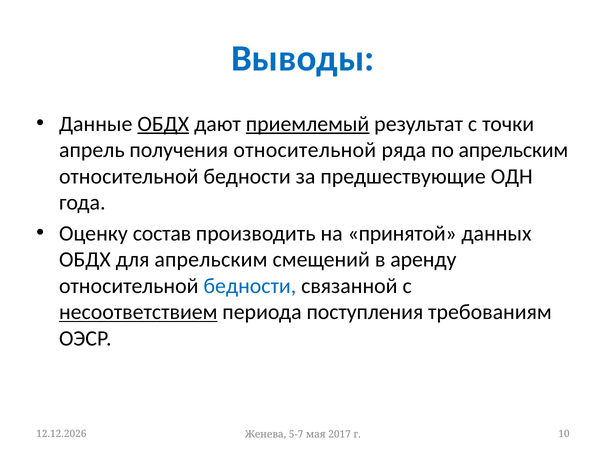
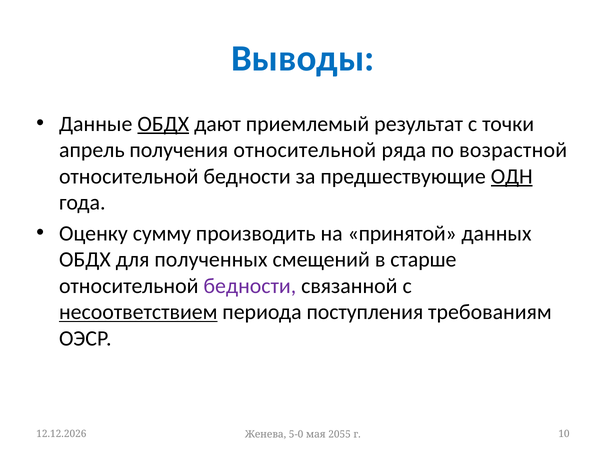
приемлемый underline: present -> none (308, 124)
по апрельским: апрельским -> возрастной (513, 150)
ОДН underline: none -> present (512, 176)
состав: состав -> сумму (162, 233)
для апрельским: апрельским -> полученных (211, 259)
аренду: аренду -> старше (423, 259)
бедности colour: blue -> purple (250, 286)
5-7: 5-7 -> 5-0 (296, 434)
2017: 2017 -> 2055 (340, 434)
